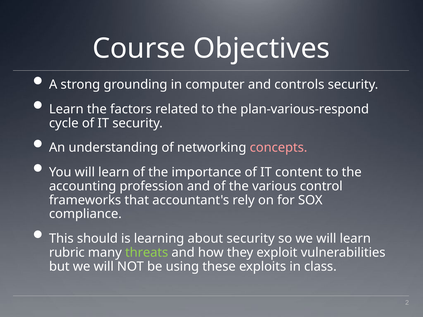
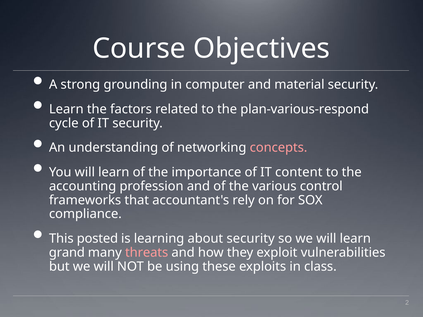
controls: controls -> material (299, 85)
should: should -> posted (97, 239)
rubric: rubric -> grand (67, 253)
threats colour: light green -> pink (147, 253)
